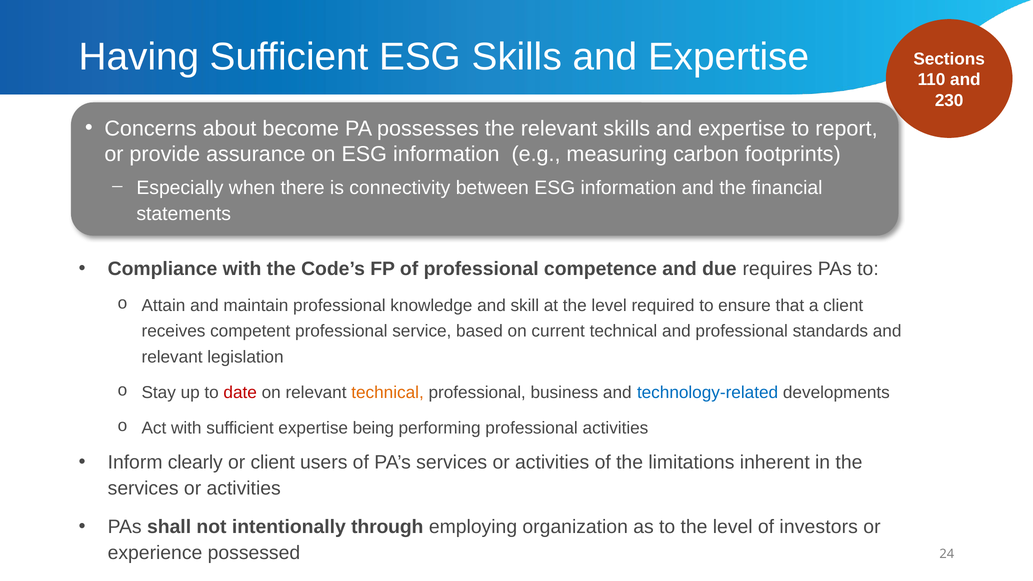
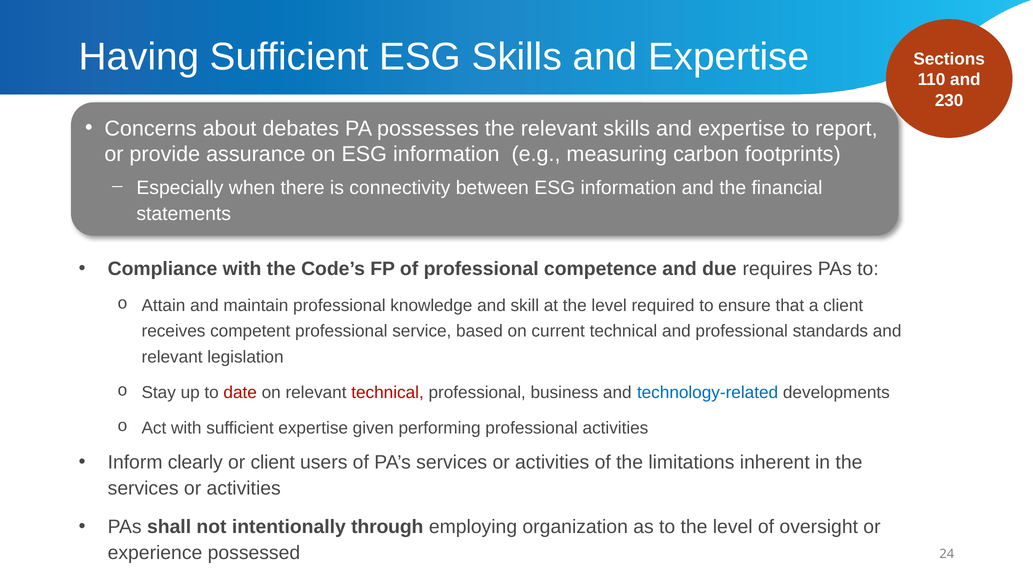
become: become -> debates (301, 129)
technical colour: orange -> red (388, 393)
being: being -> given (373, 428)
investors: investors -> oversight (819, 527)
